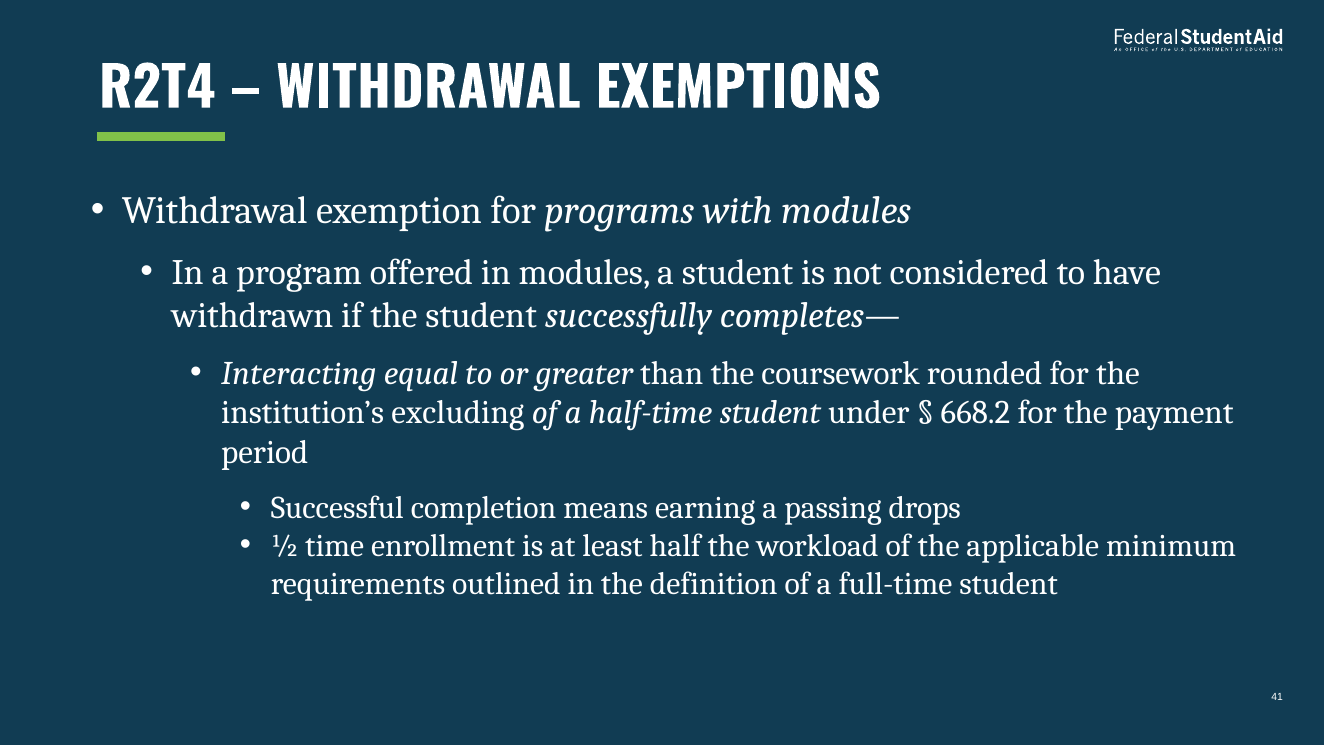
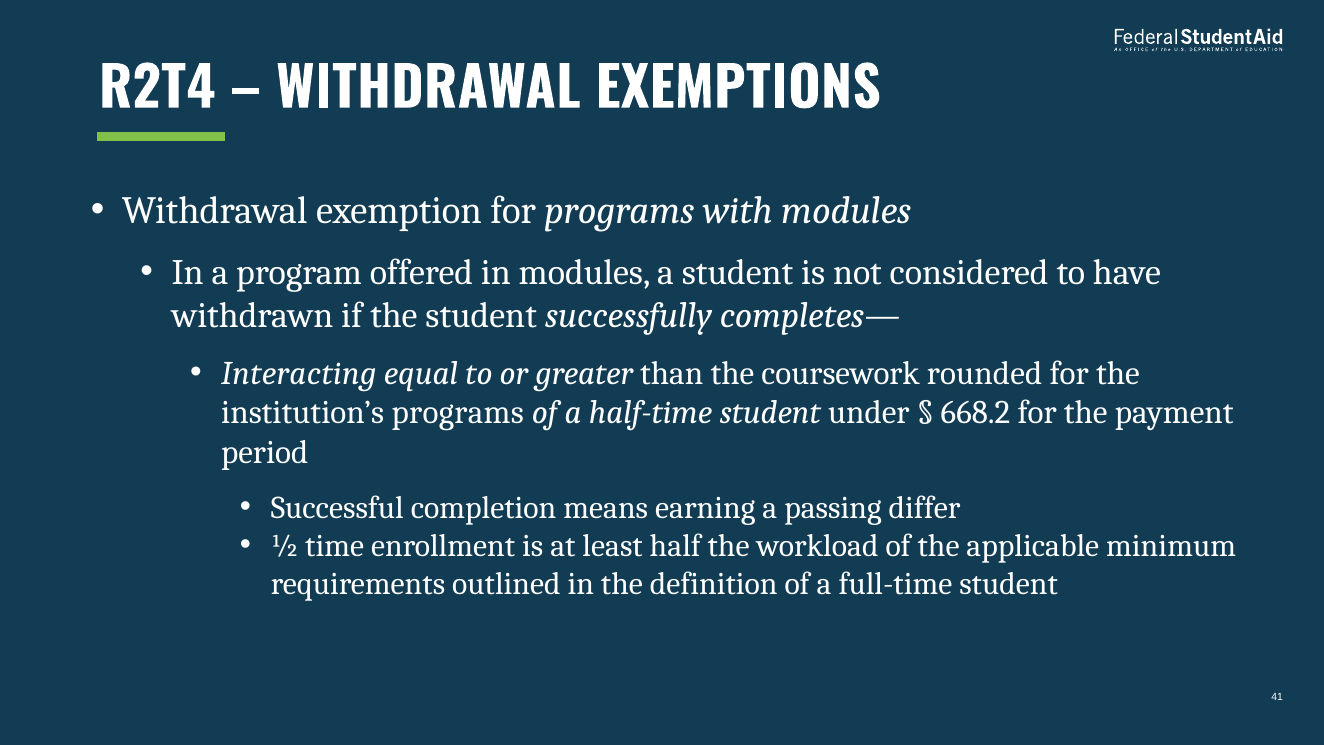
institution’s excluding: excluding -> programs (458, 413)
drops: drops -> differ (925, 508)
